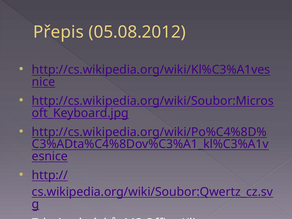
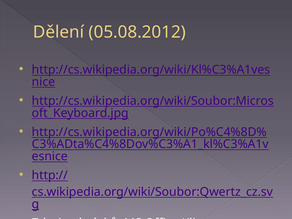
Přepis: Přepis -> Dělení (59, 32)
